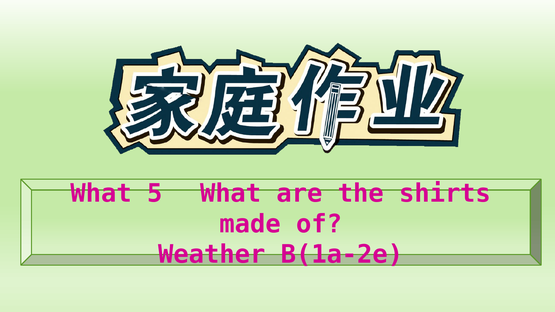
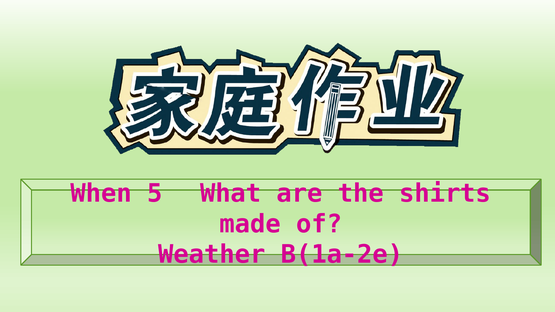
What: What -> When (101, 194)
